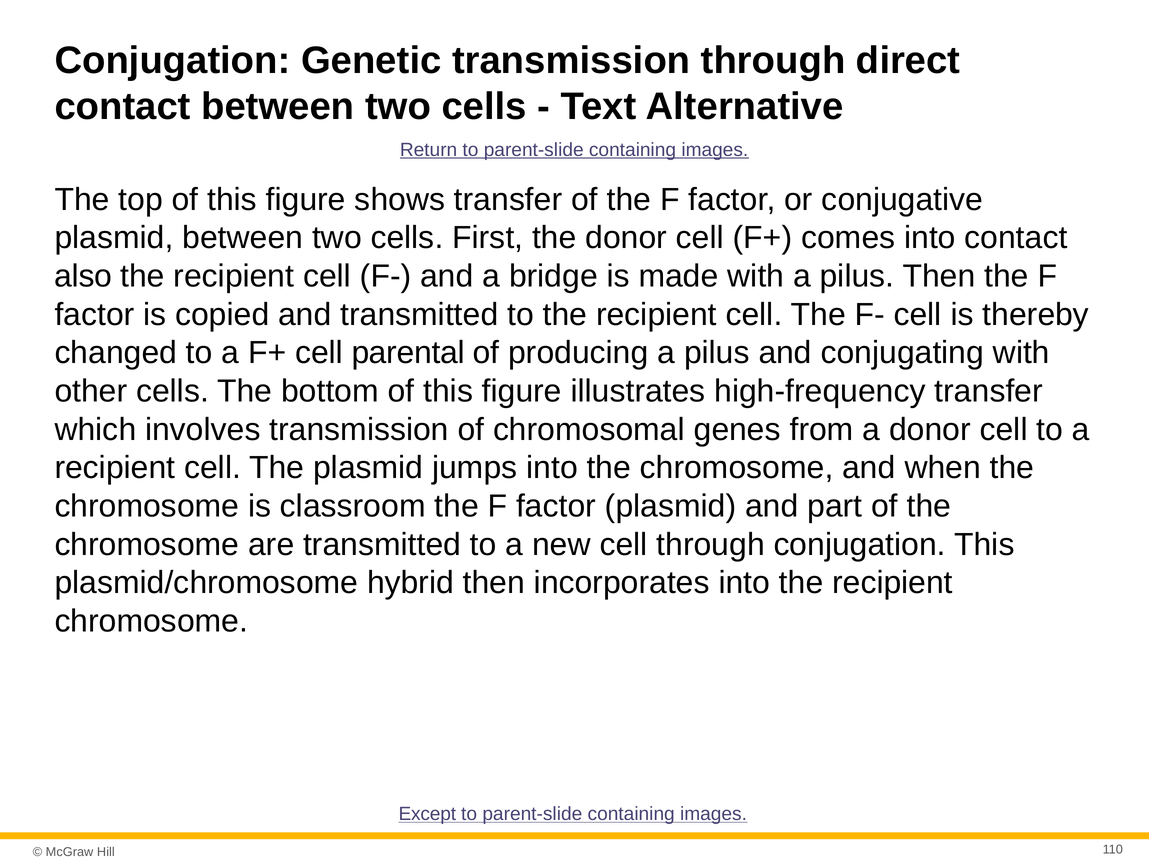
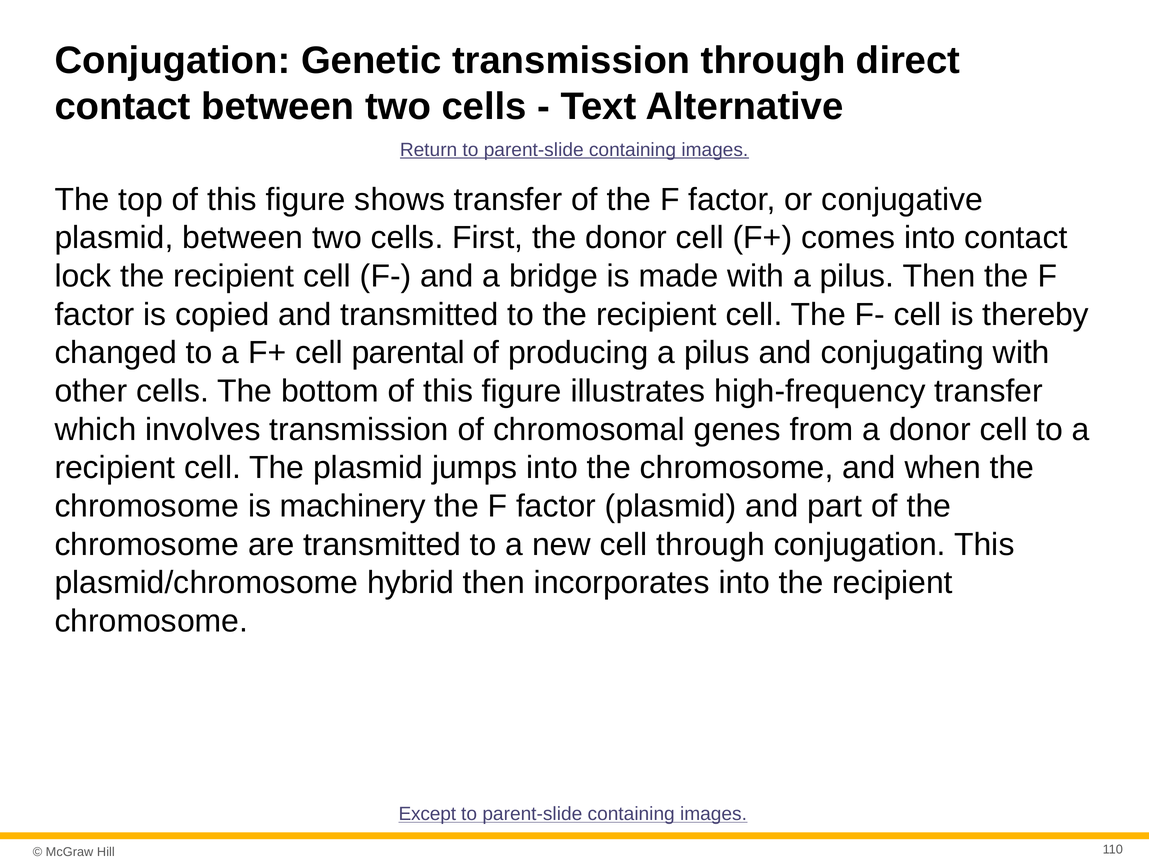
also: also -> lock (83, 276)
classroom: classroom -> machinery (353, 506)
